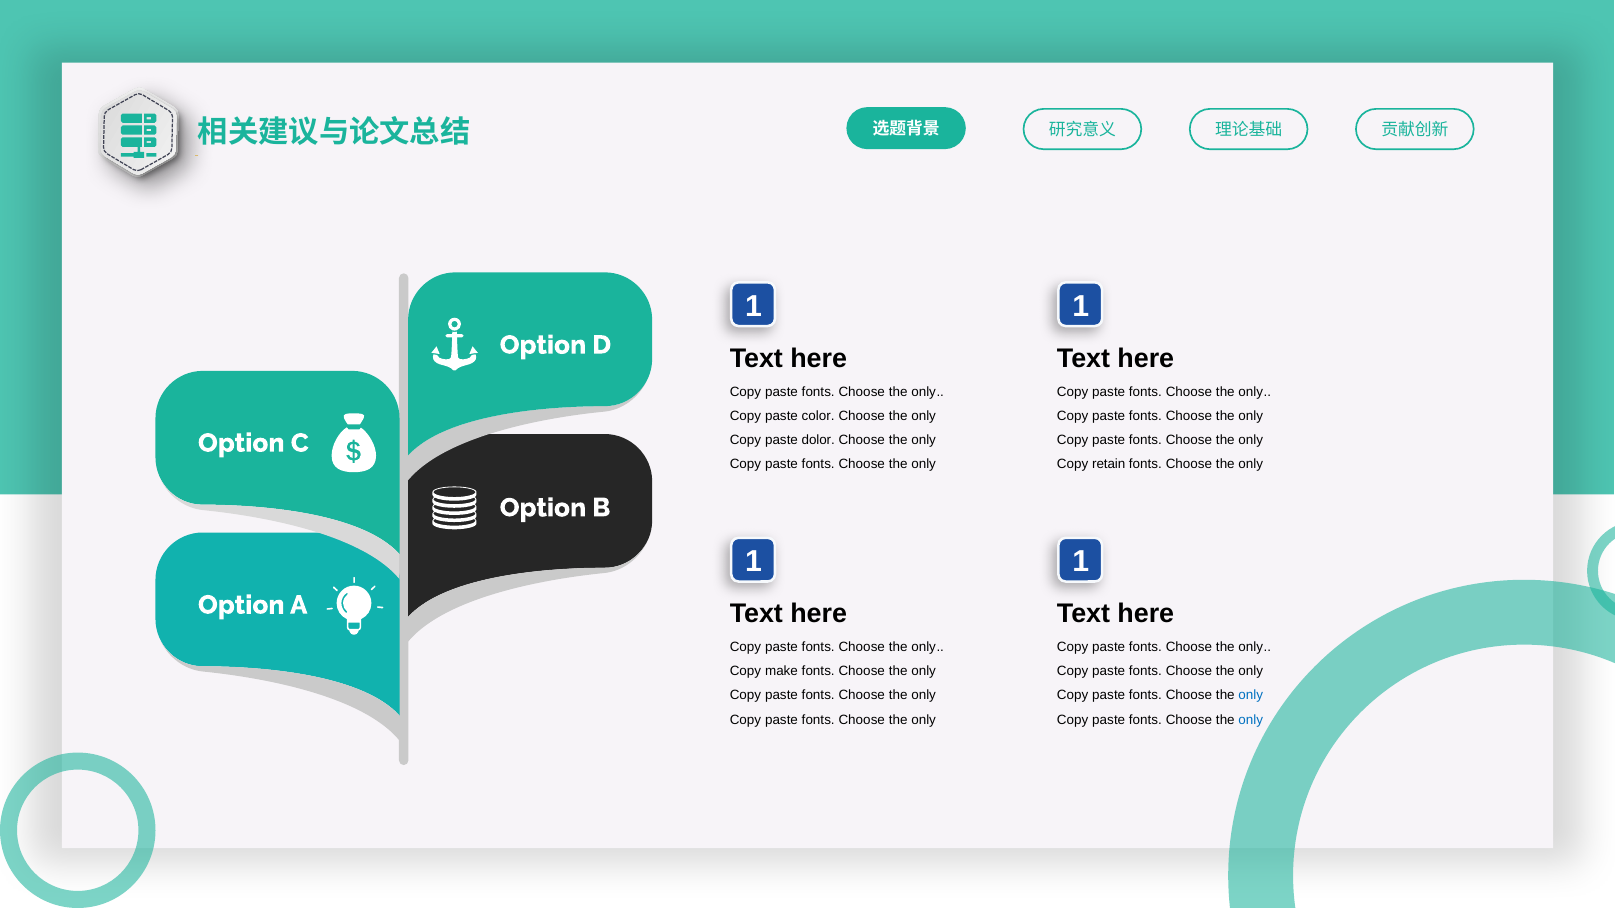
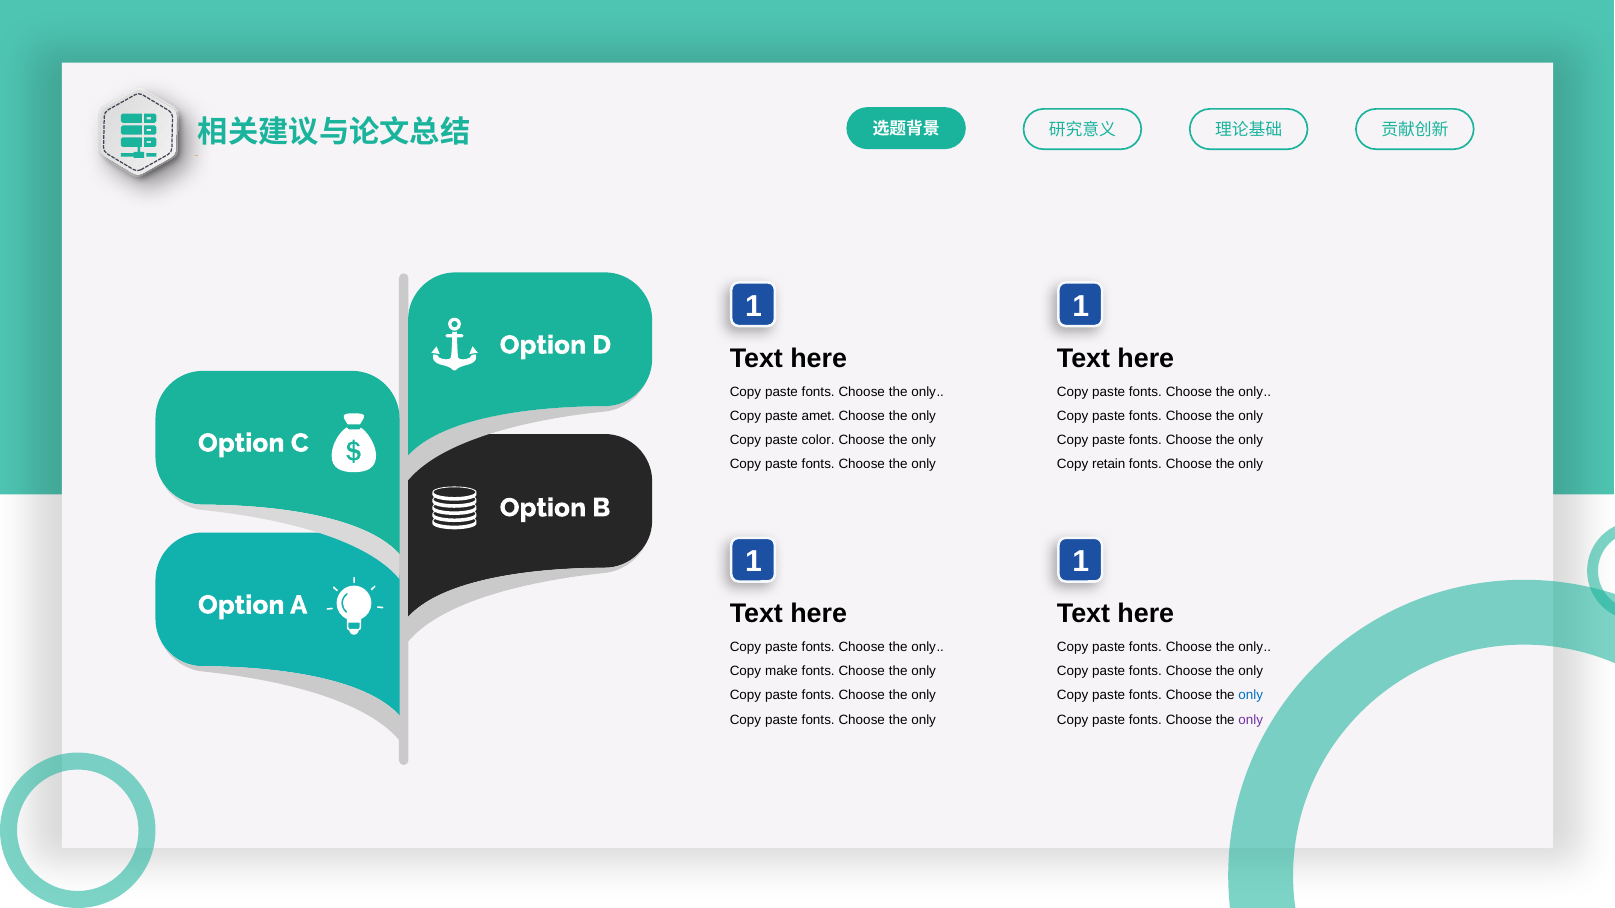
color: color -> amet (818, 416)
dolor: dolor -> color (818, 440)
only colour: blue -> purple (1251, 720)
